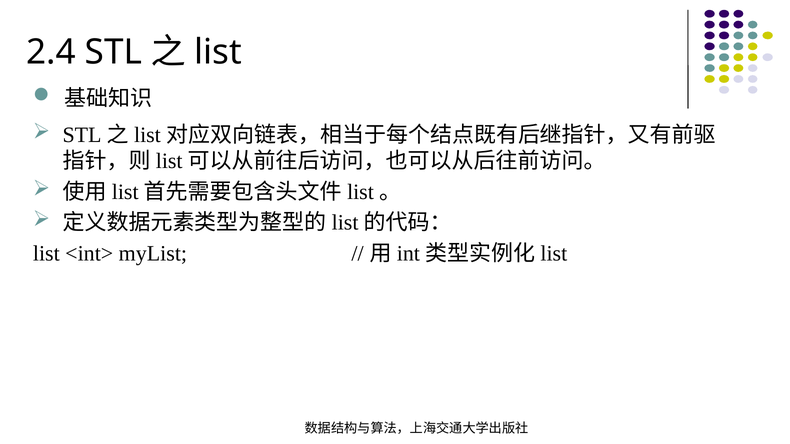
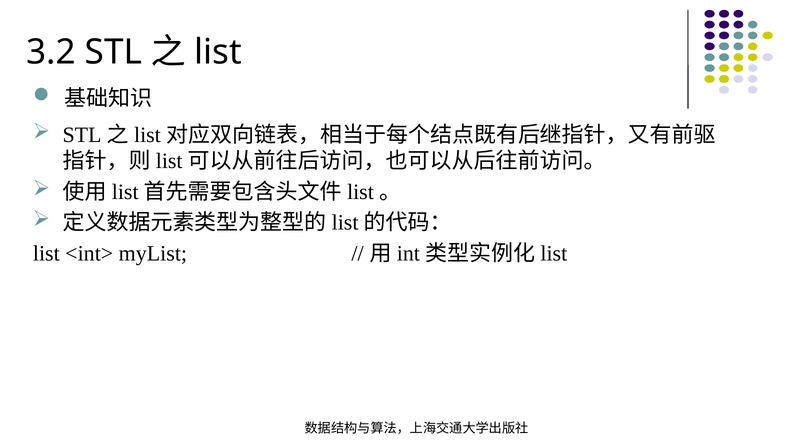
2.4: 2.4 -> 3.2 (51, 52)
